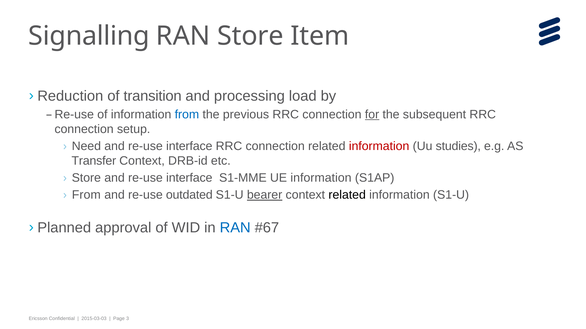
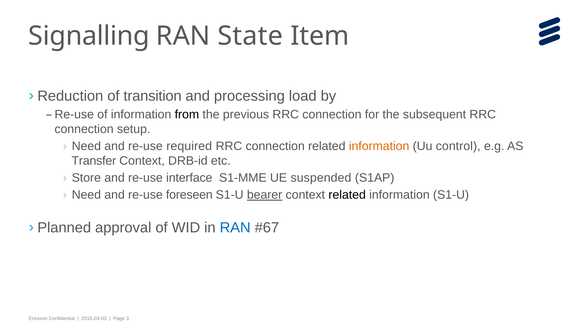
RAN Store: Store -> State (250, 36)
from colour: blue -> black (187, 115)
for underline: present -> none (372, 115)
interface: interface -> required (189, 146)
information colour: red -> orange (379, 146)
studies: studies -> control (458, 146)
UE information: information -> suspended (321, 178)
From: From -> Need (86, 195)
outdated: outdated -> foreseen (189, 195)
